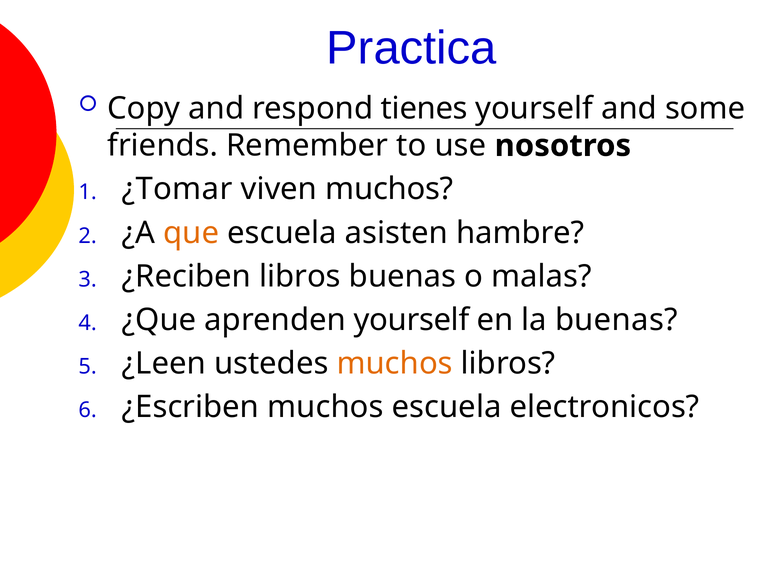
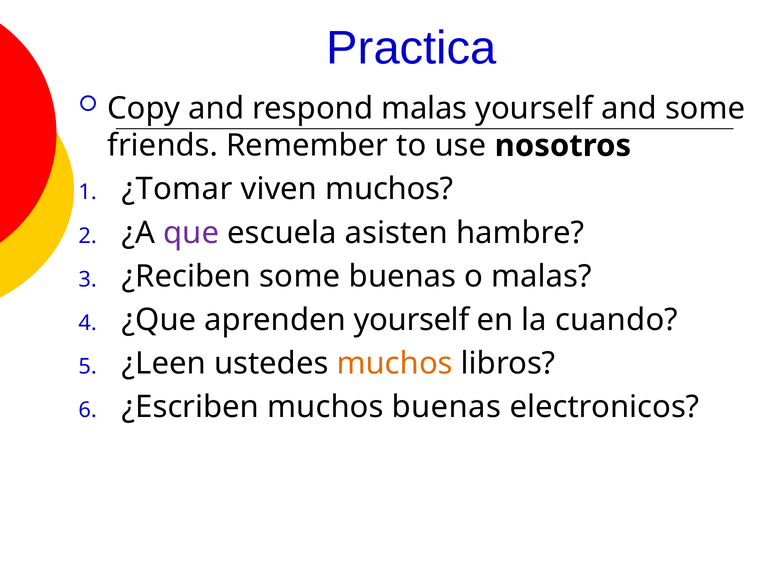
respond tienes: tienes -> malas (424, 108)
que colour: orange -> purple (191, 233)
¿Reciben libros: libros -> some (300, 276)
la buenas: buenas -> cuando (616, 320)
muchos escuela: escuela -> buenas (446, 407)
